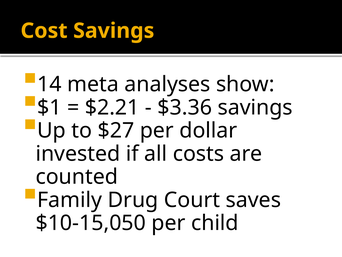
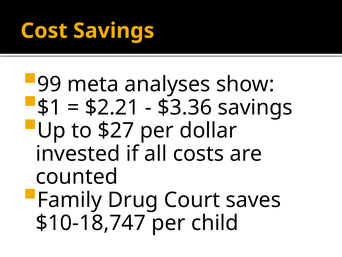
14: 14 -> 99 (49, 84)
$10-15,050: $10-15,050 -> $10-18,747 (91, 223)
